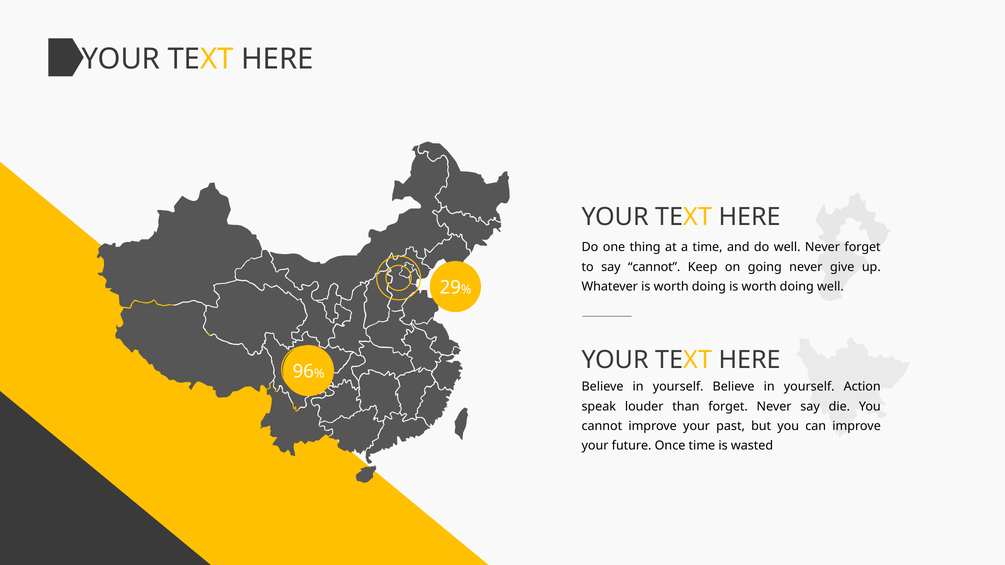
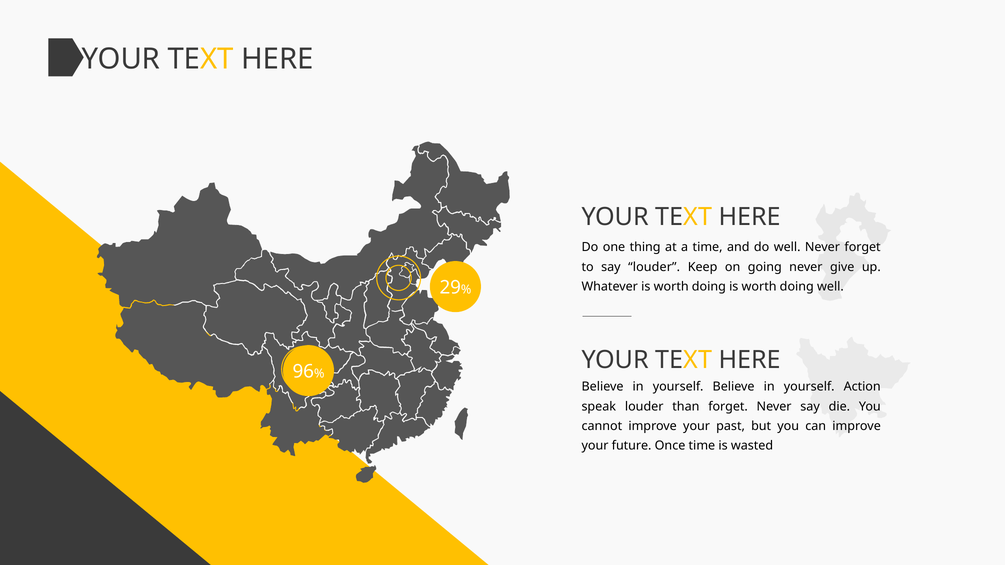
say cannot: cannot -> louder (654, 267)
